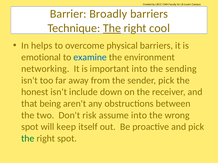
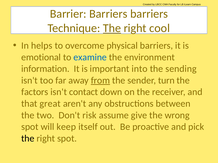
Barrier Broadly: Broadly -> Barriers (108, 14)
networking: networking -> information (45, 69)
from underline: none -> present (100, 81)
sender pick: pick -> turn (166, 81)
honest: honest -> factors (35, 92)
include: include -> contact (84, 92)
being: being -> great (50, 104)
assume into: into -> give (139, 116)
the colour: green -> black (28, 139)
